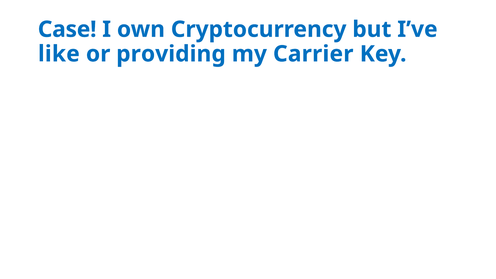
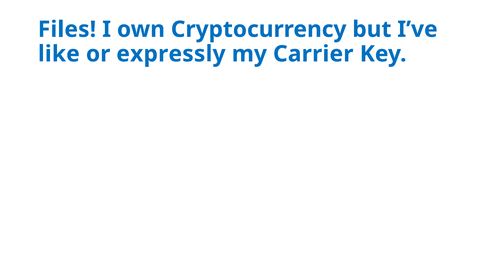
Case: Case -> Files (67, 29)
providing: providing -> expressly (171, 54)
